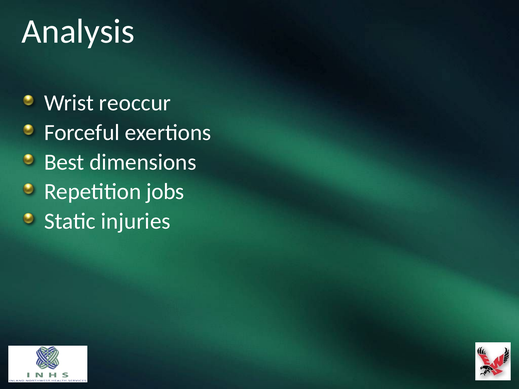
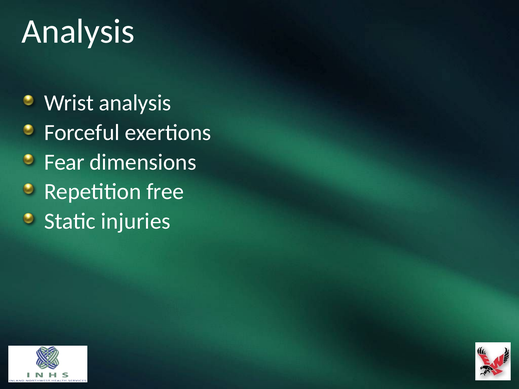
Wrist reoccur: reoccur -> analysis (135, 103)
Best: Best -> Fear (64, 162)
jobs: jobs -> free (165, 192)
